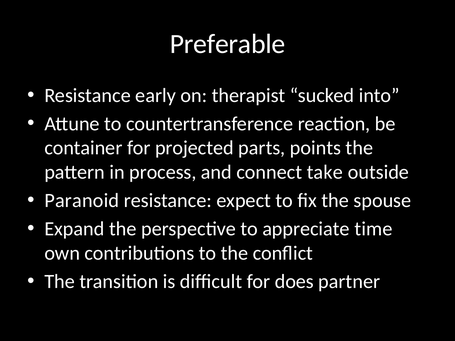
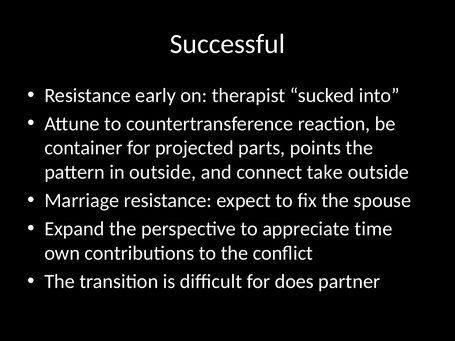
Preferable: Preferable -> Successful (227, 44)
in process: process -> outside (163, 172)
Paranoid: Paranoid -> Marriage (82, 201)
